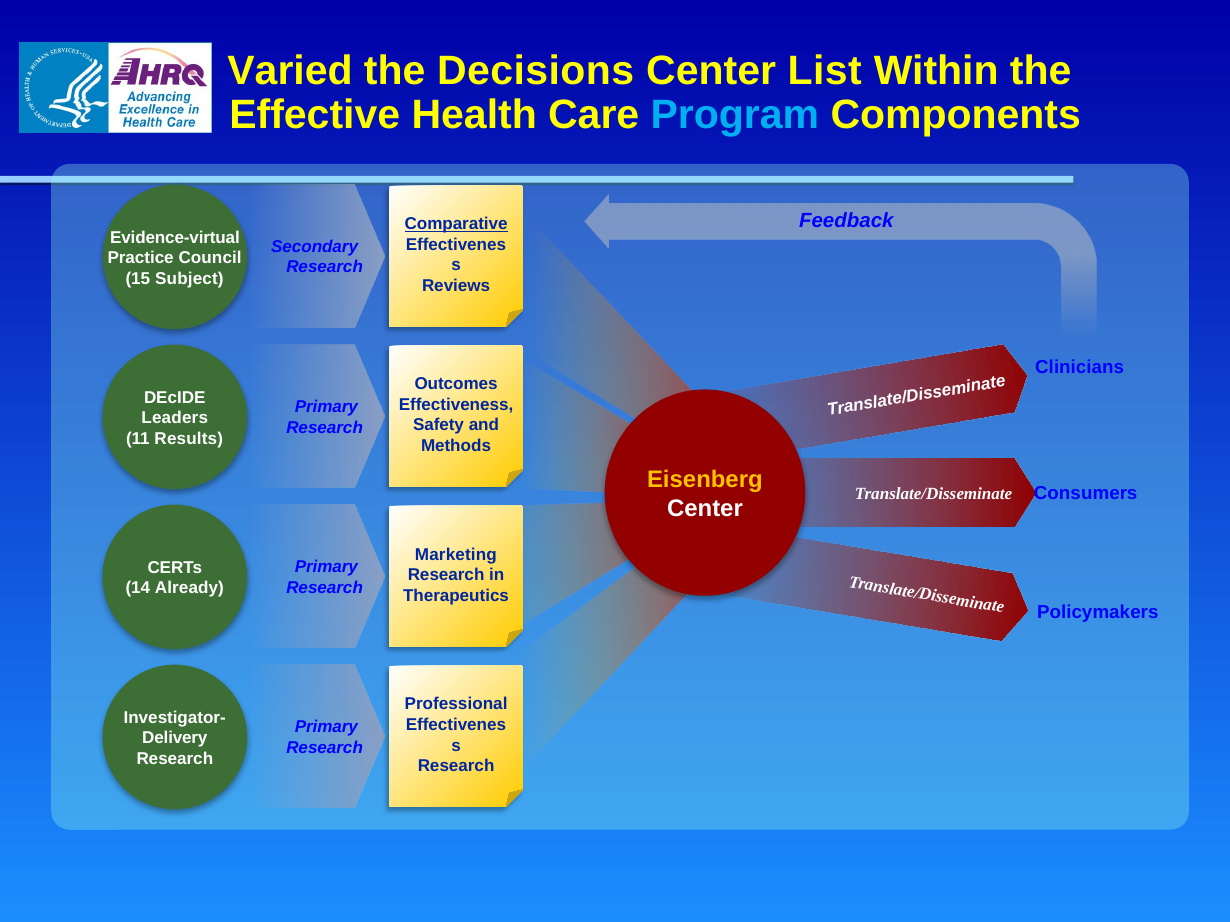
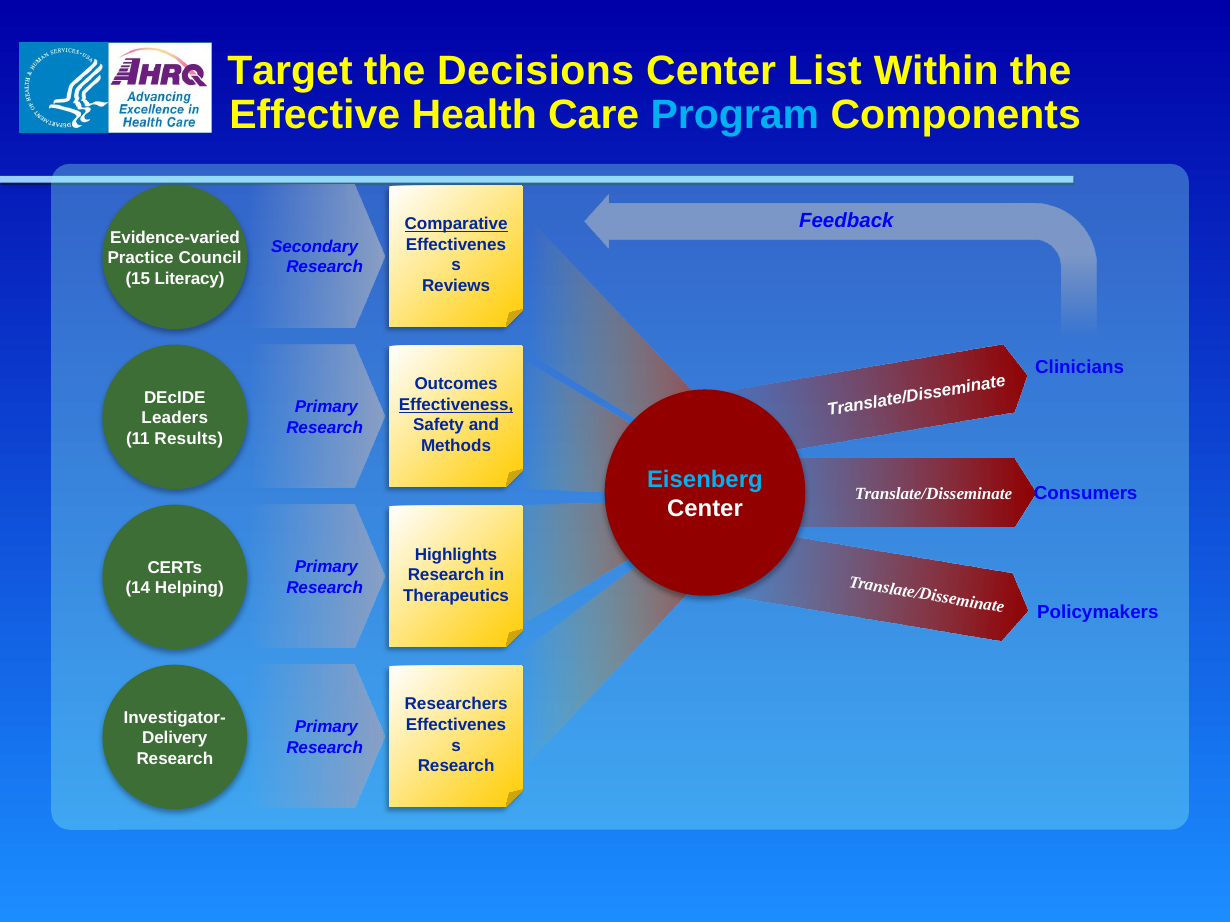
Varied: Varied -> Target (290, 71)
Evidence-virtual: Evidence-virtual -> Evidence-varied (175, 238)
Subject: Subject -> Literacy (190, 279)
Effectiveness underline: none -> present (456, 405)
Eisenberg colour: yellow -> light blue (705, 480)
Marketing: Marketing -> Highlights (456, 555)
Already: Already -> Helping (189, 589)
Professional: Professional -> Researchers (456, 705)
